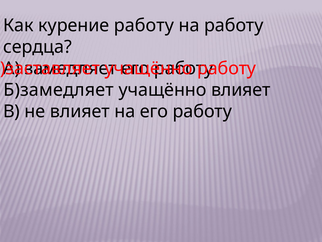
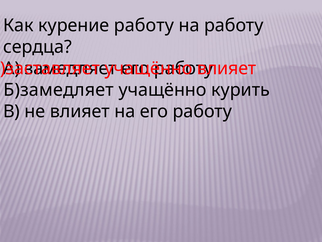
работу: работу -> влияет (227, 68)
учащённо влияет: влияет -> курить (241, 90)
